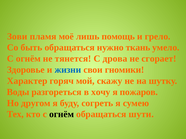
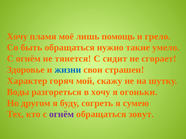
Зови: Зови -> Хочу (17, 37)
ткань: ткань -> такие (138, 48)
дрова: дрова -> сидит (115, 59)
гномики: гномики -> страшен (125, 70)
пожаров: пожаров -> огоньки (139, 92)
огнём colour: black -> purple (62, 115)
шути: шути -> зовут (141, 115)
